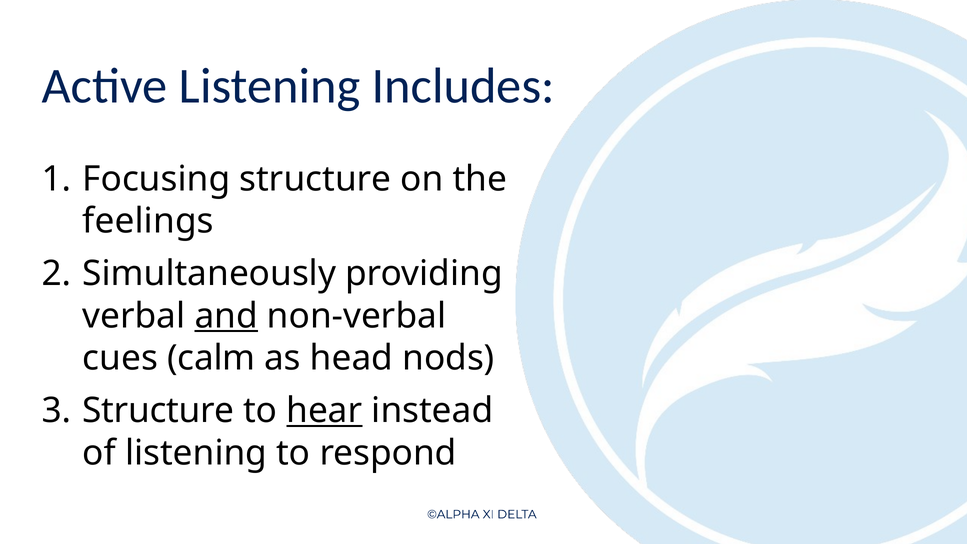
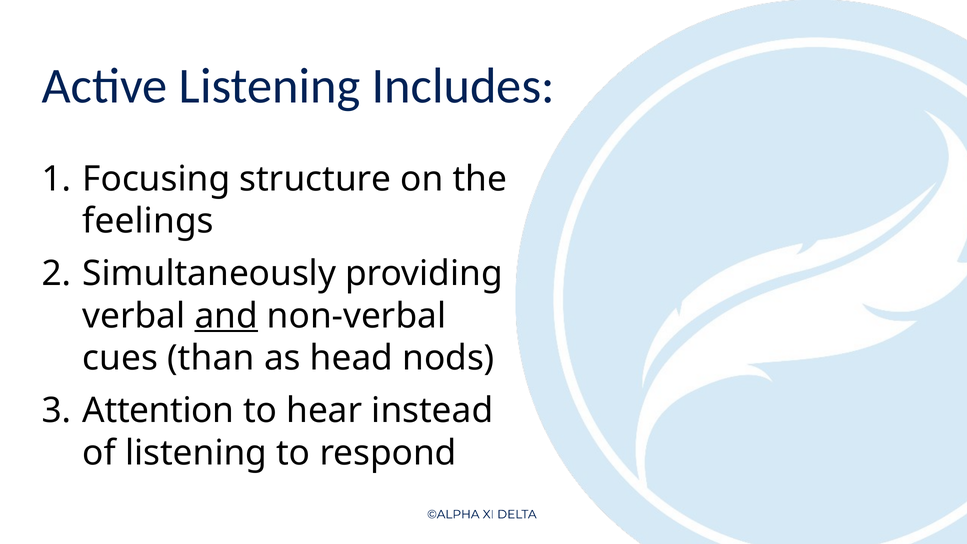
calm: calm -> than (211, 358)
Structure: Structure -> Attention (158, 411)
hear underline: present -> none (324, 411)
